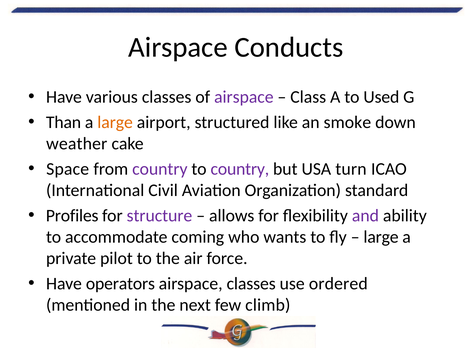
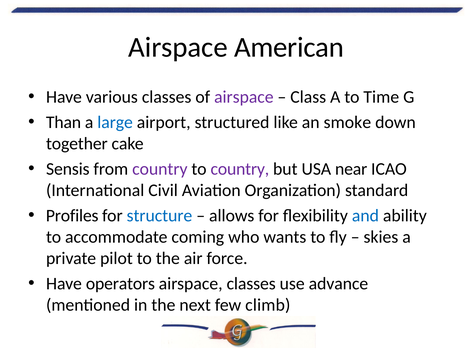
Conducts: Conducts -> American (289, 47)
Used: Used -> Time (381, 97)
large colour: orange -> blue (115, 122)
weather: weather -> together (77, 144)
Space: Space -> Sensis (68, 169)
turn: turn -> near (351, 169)
structure colour: purple -> blue (159, 216)
and colour: purple -> blue (365, 216)
large: large -> skies (381, 237)
ordered: ordered -> advance (338, 284)
